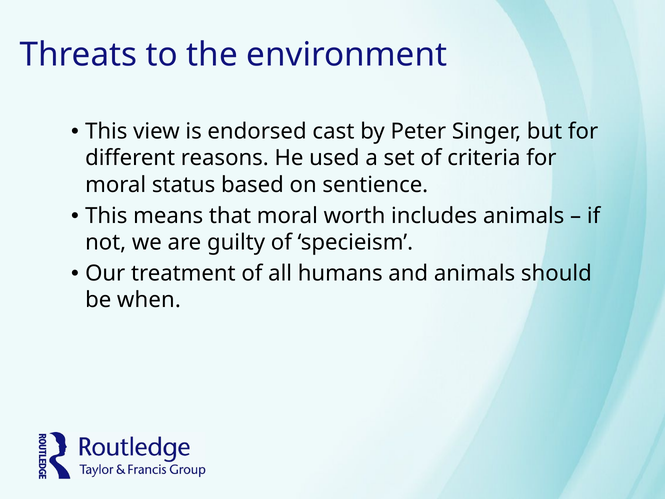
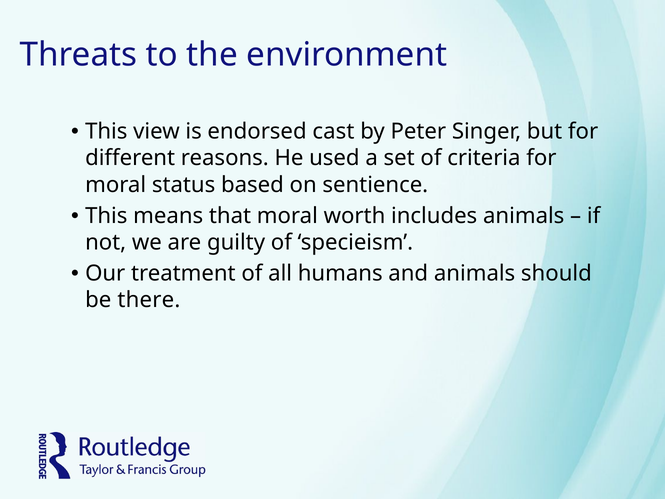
when: when -> there (149, 300)
